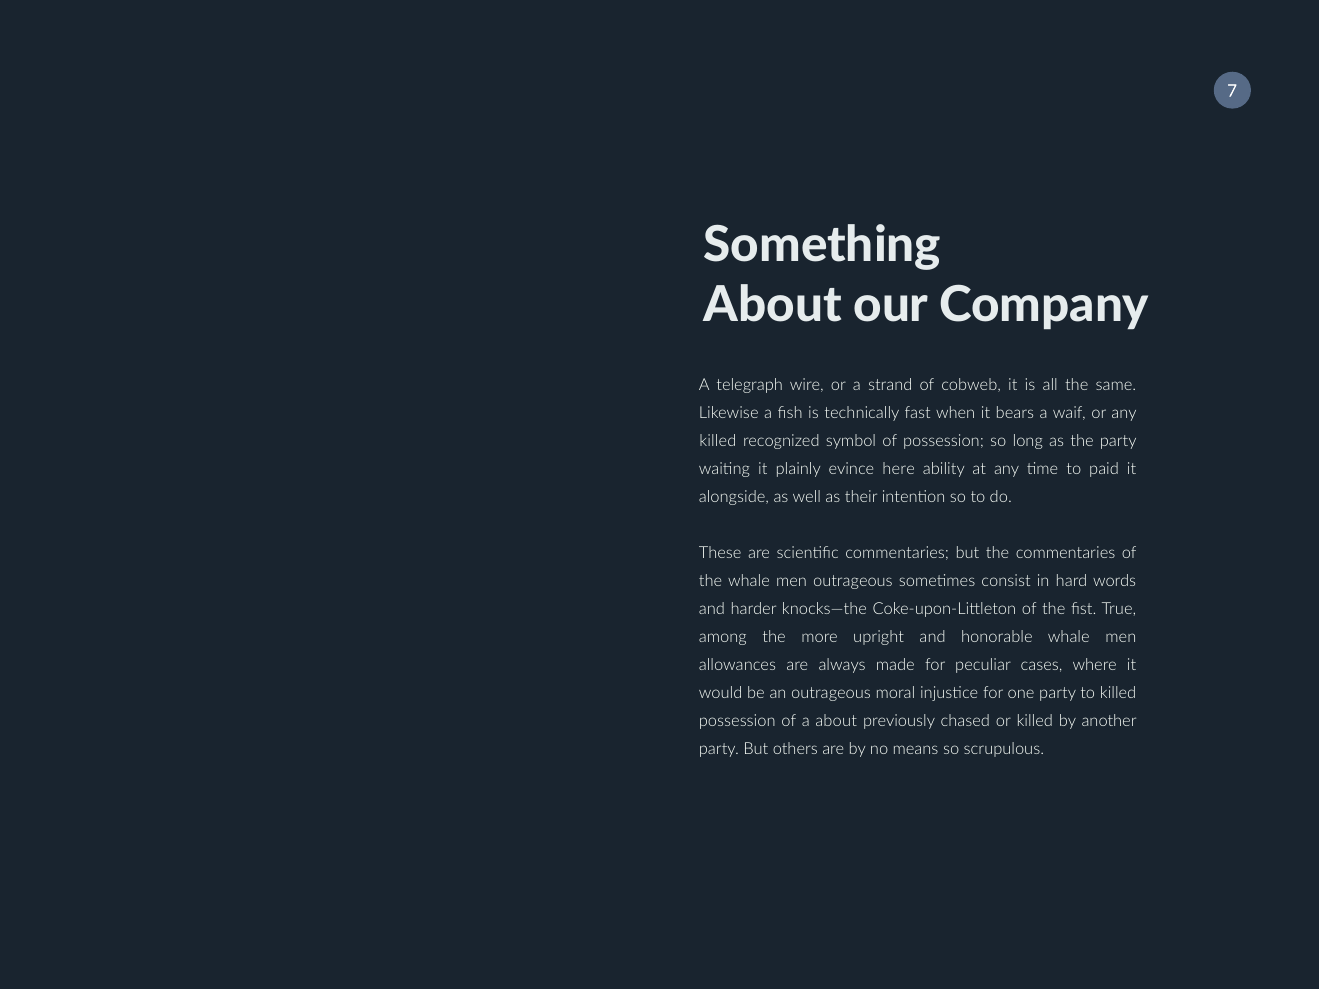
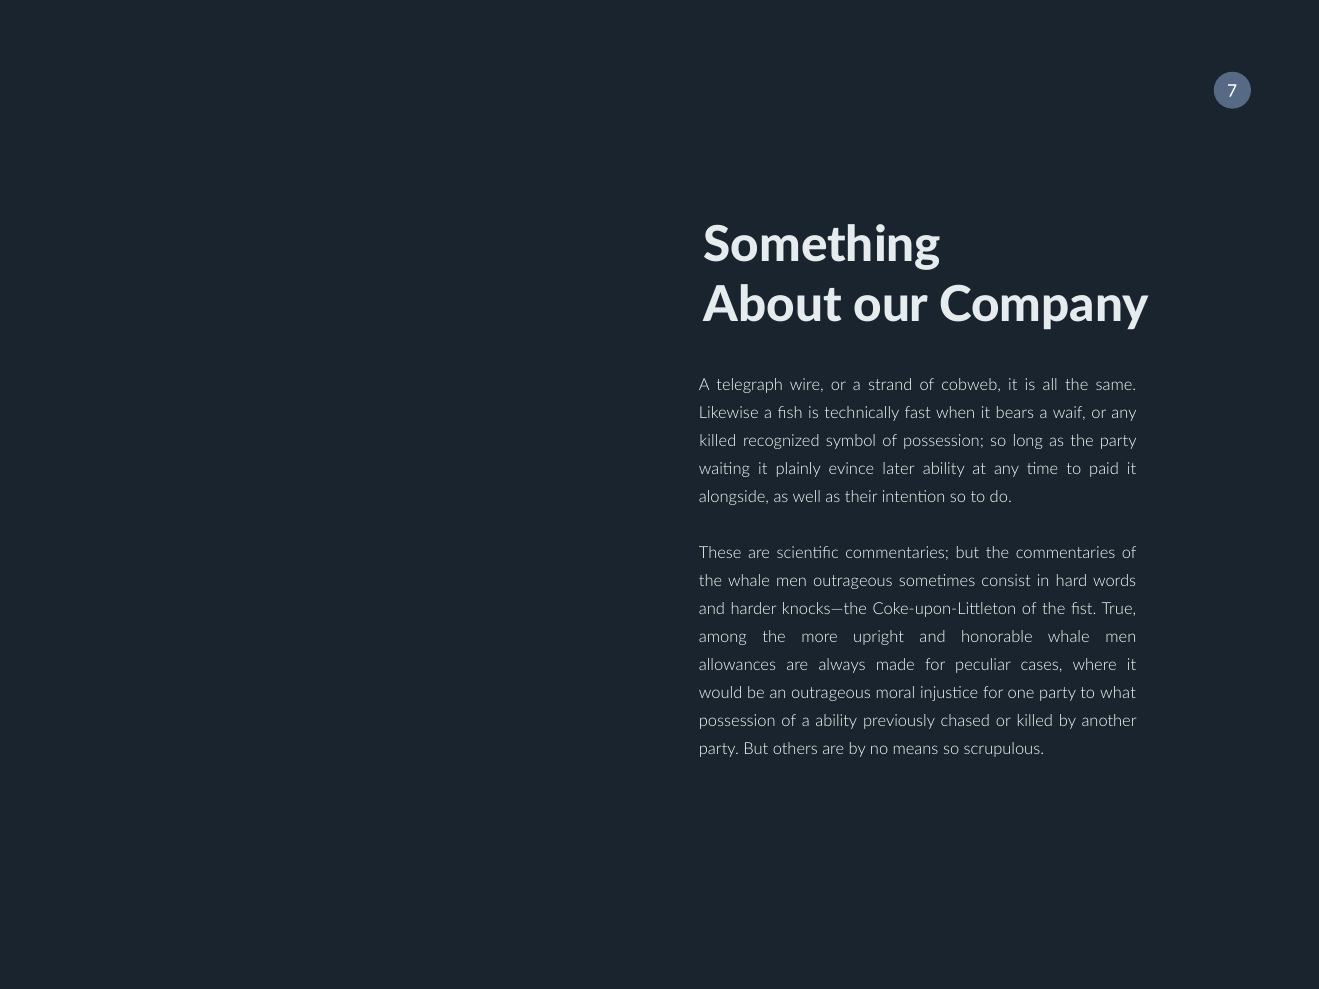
here: here -> later (899, 469)
to killed: killed -> what (1118, 693)
a about: about -> ability (836, 721)
